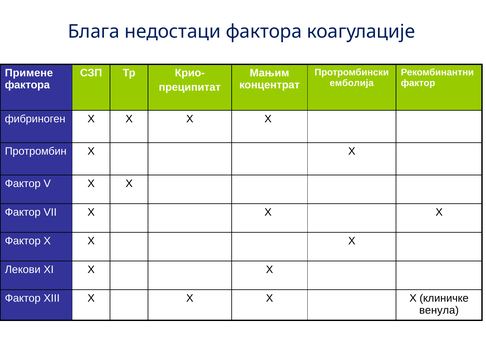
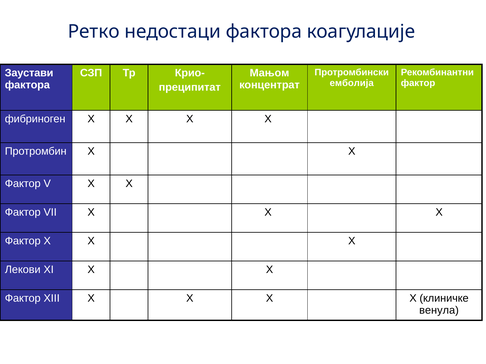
Блага: Блага -> Ретко (94, 32)
Примене: Примене -> Заустави (29, 73)
Мањим: Мањим -> Мањом (269, 73)
